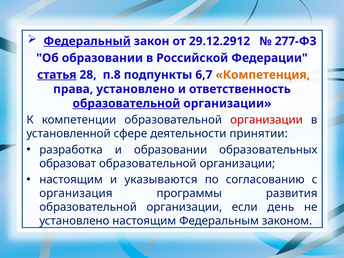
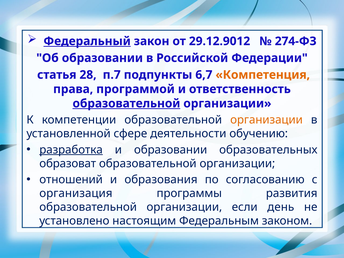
29.12.2912: 29.12.2912 -> 29.12.9012 (220, 41)
277-ФЗ: 277-ФЗ -> 274-ФЗ (296, 41)
статья underline: present -> none (57, 75)
п.8: п.8 -> п.7 (112, 75)
права установлено: установлено -> программой (136, 89)
организации colour: red -> orange (266, 120)
принятии: принятии -> обучению (259, 134)
разработка underline: none -> present (71, 150)
настоящим: настоящим -> отношений (71, 180)
указываются: указываются -> образования (161, 180)
